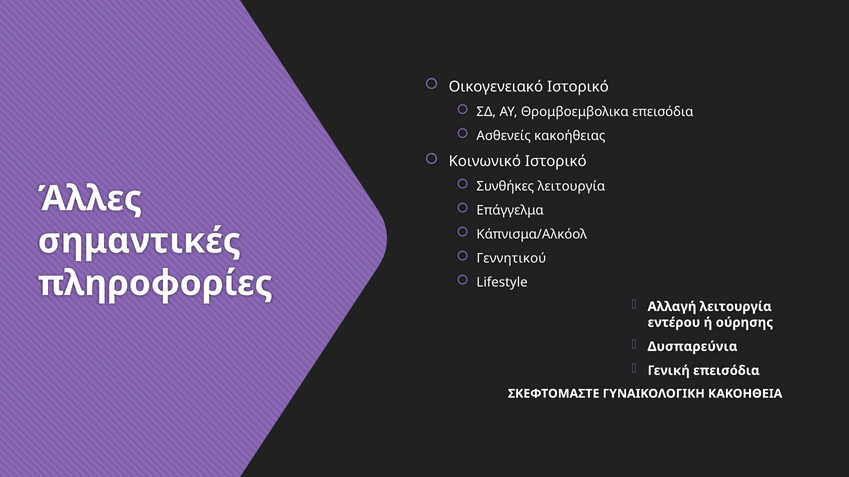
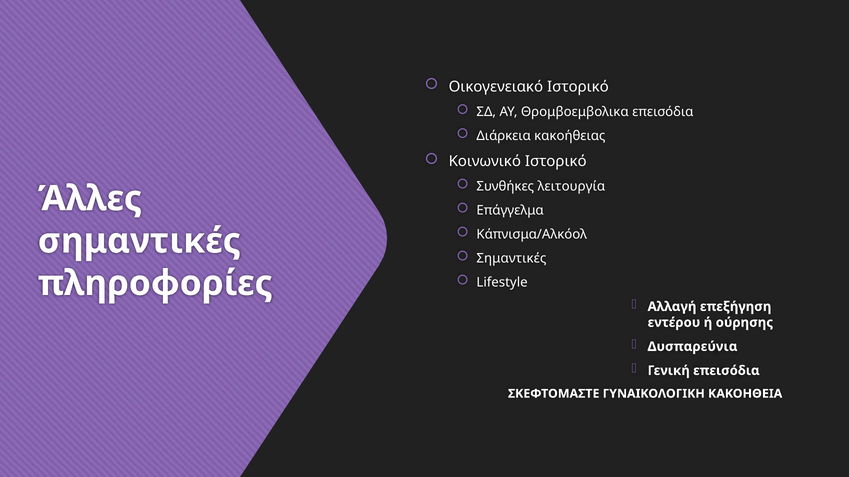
Ασθενείς: Ασθενείς -> Διάρκεια (504, 136)
Γεννητικού: Γεννητικού -> Σημαντικές (511, 259)
Αλλαγή λειτουργία: λειτουργία -> επεξήγηση (736, 307)
